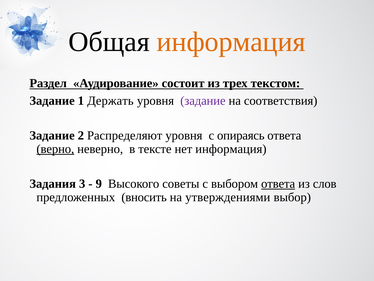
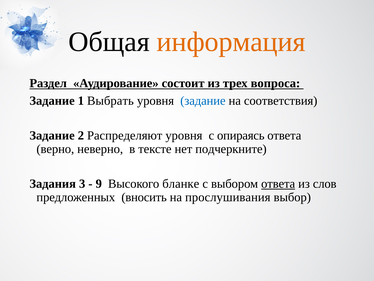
текстом: текстом -> вопроса (275, 83)
Держать: Держать -> Выбрать (110, 101)
задание colour: purple -> blue (203, 101)
верно underline: present -> none (55, 149)
нет информация: информация -> подчеркните (231, 149)
советы: советы -> бланке (181, 183)
утверждениями: утверждениями -> прослушивания (228, 197)
